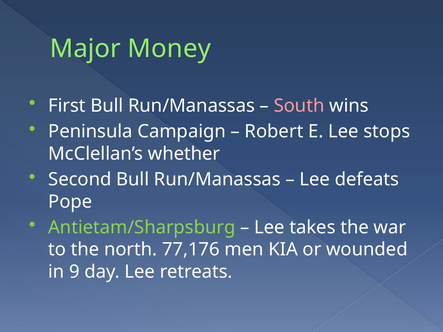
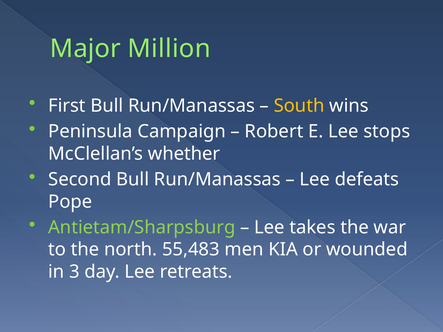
Money: Money -> Million (169, 49)
South colour: pink -> yellow (299, 106)
77,176: 77,176 -> 55,483 (191, 250)
9: 9 -> 3 (74, 272)
